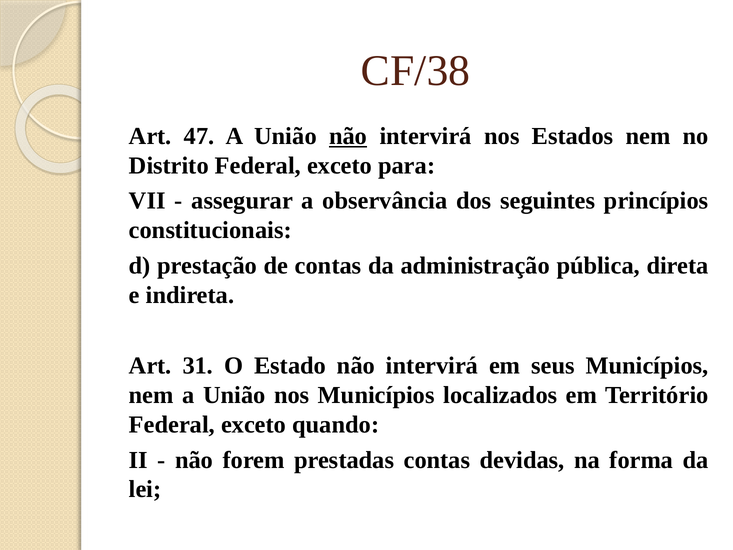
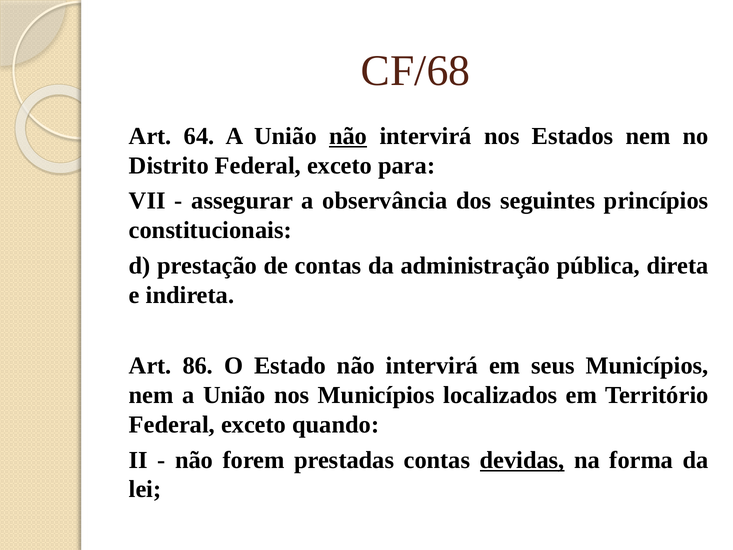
CF/38: CF/38 -> CF/68 (416, 71)
47: 47 -> 64 (199, 136)
31: 31 -> 86 (198, 366)
devidas underline: none -> present (522, 460)
